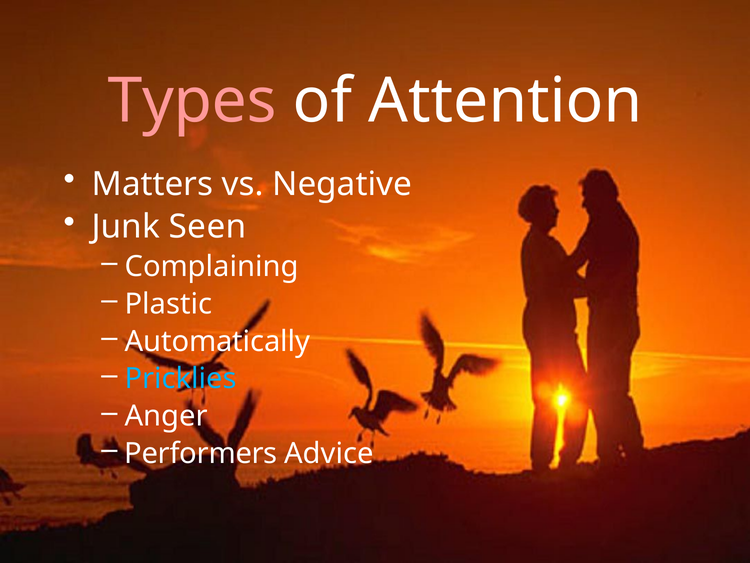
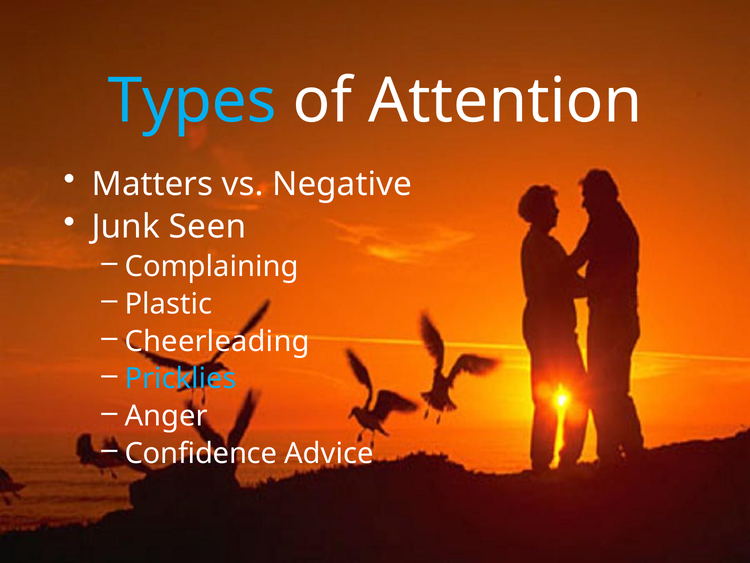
Types colour: pink -> light blue (192, 101)
Automatically: Automatically -> Cheerleading (217, 341)
Performers: Performers -> Confidence (201, 453)
